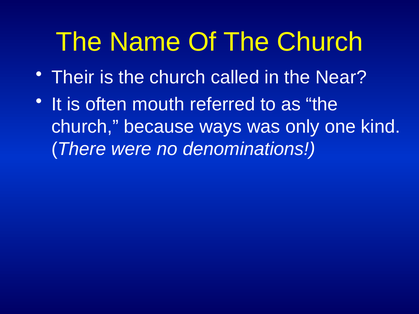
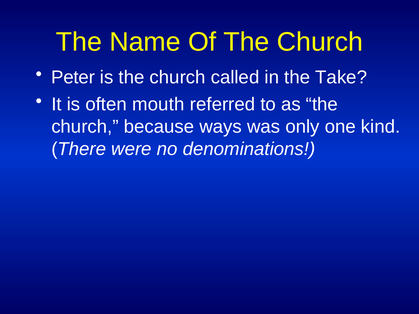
Their: Their -> Peter (73, 77)
Near: Near -> Take (341, 77)
